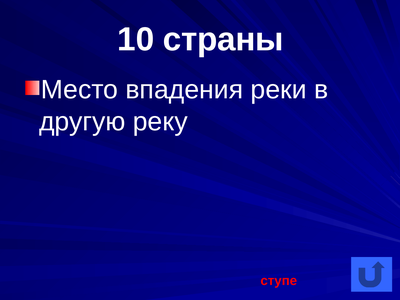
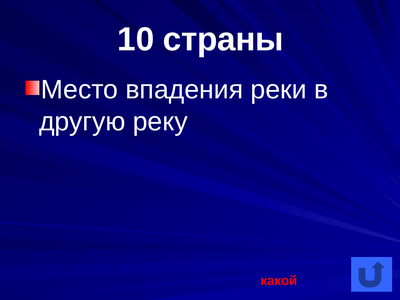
ступе: ступе -> какой (279, 281)
